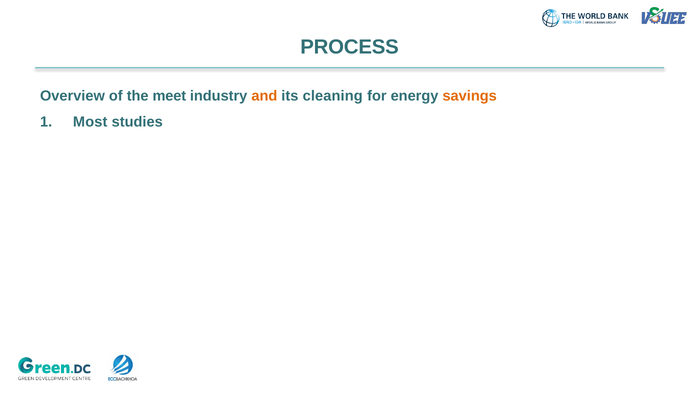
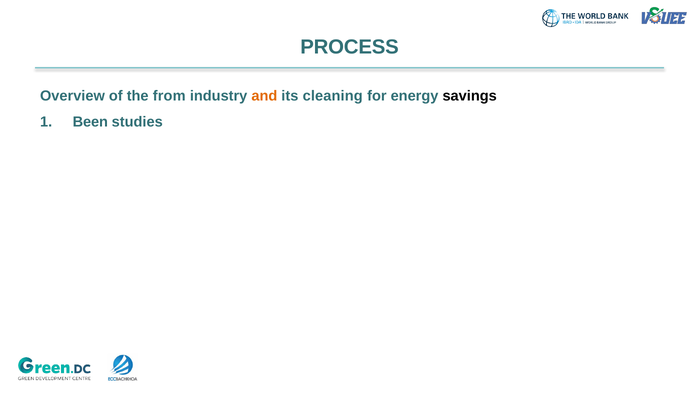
meet: meet -> from (169, 96)
savings colour: orange -> black (470, 96)
Most: Most -> Been (90, 122)
